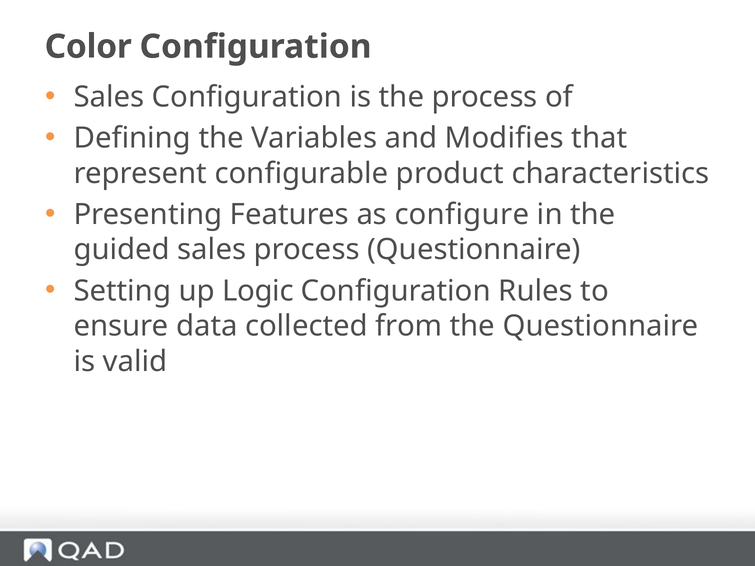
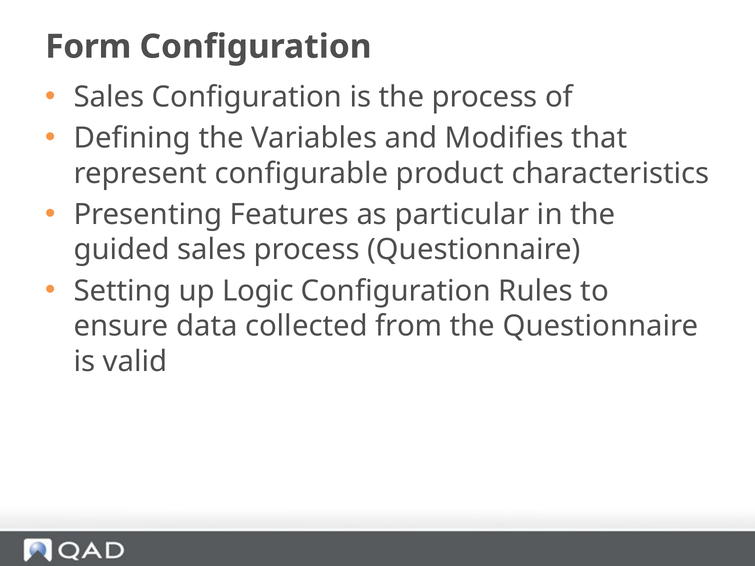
Color: Color -> Form (88, 47)
configure: configure -> particular (462, 215)
